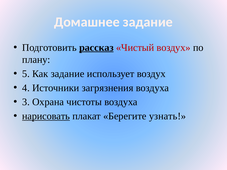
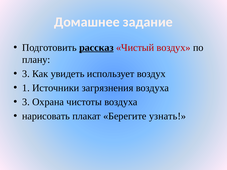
5: 5 -> 3 (26, 74)
Как задание: задание -> увидеть (68, 74)
4: 4 -> 1 (26, 88)
нарисовать underline: present -> none (46, 116)
